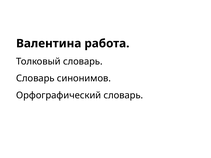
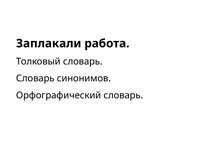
Валентина: Валентина -> Заплакали (49, 44)
